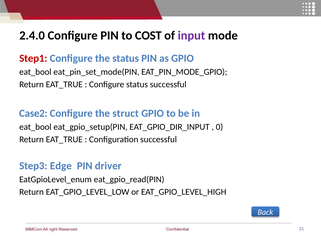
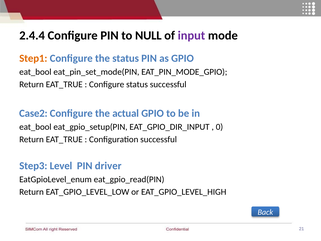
2.4.0: 2.4.0 -> 2.4.4 (32, 35)
COST: COST -> NULL (148, 35)
Step1 colour: red -> orange (33, 58)
struct: struct -> actual (126, 113)
Edge: Edge -> Level (61, 166)
